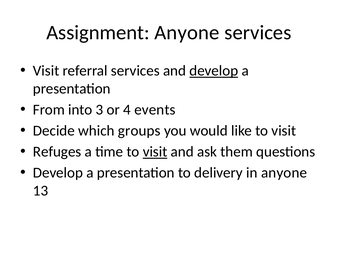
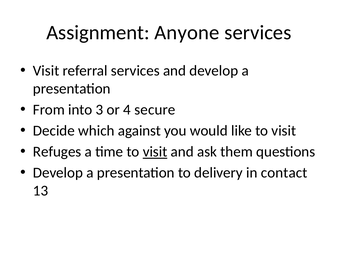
develop underline: present -> none (214, 71)
events: events -> secure (155, 110)
groups: groups -> against (139, 131)
in anyone: anyone -> contact (284, 173)
